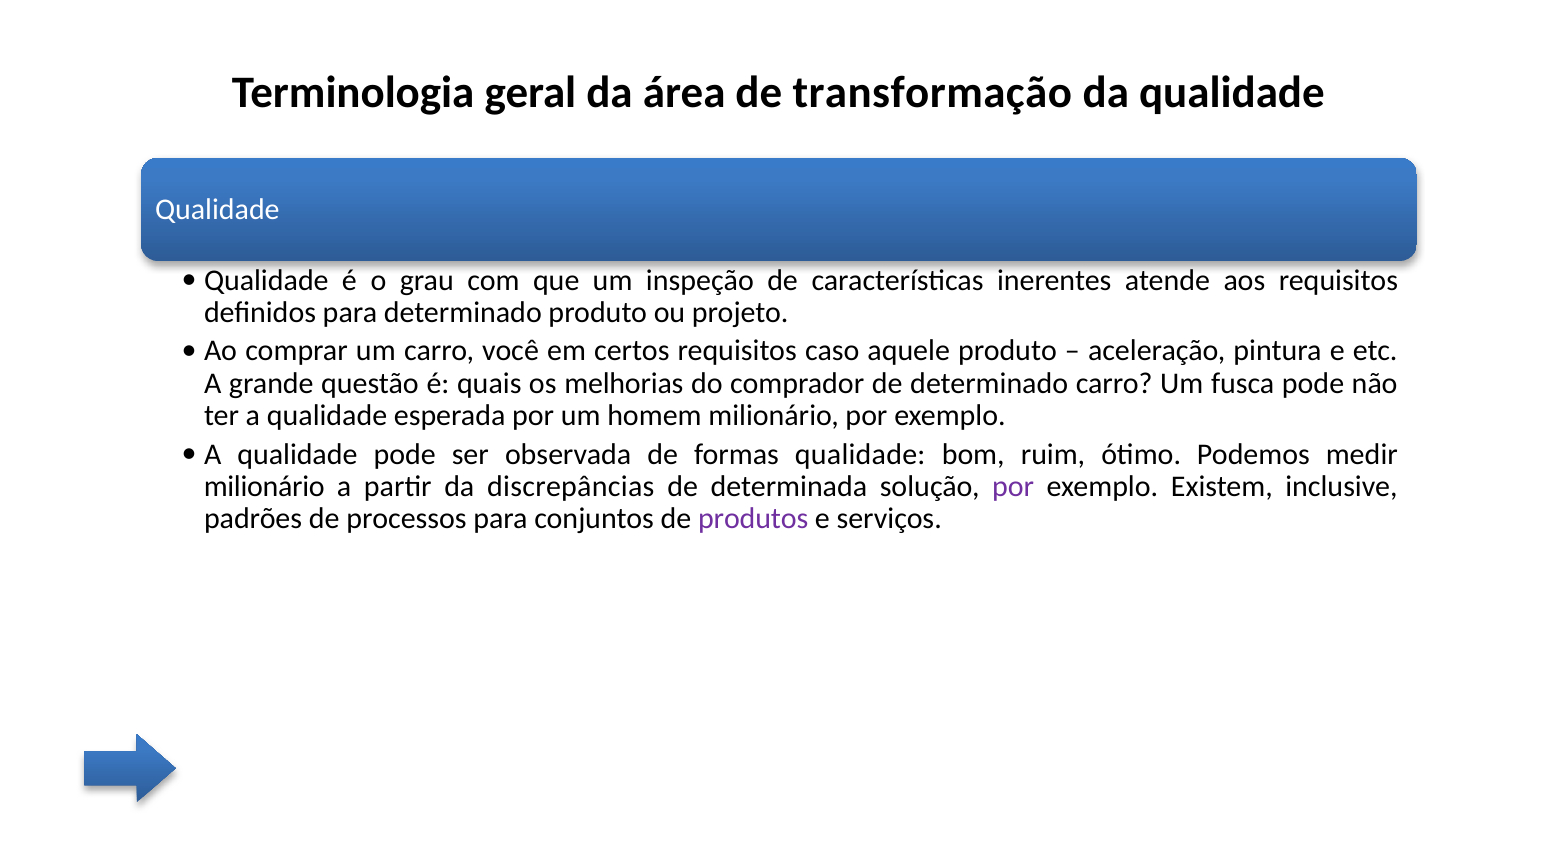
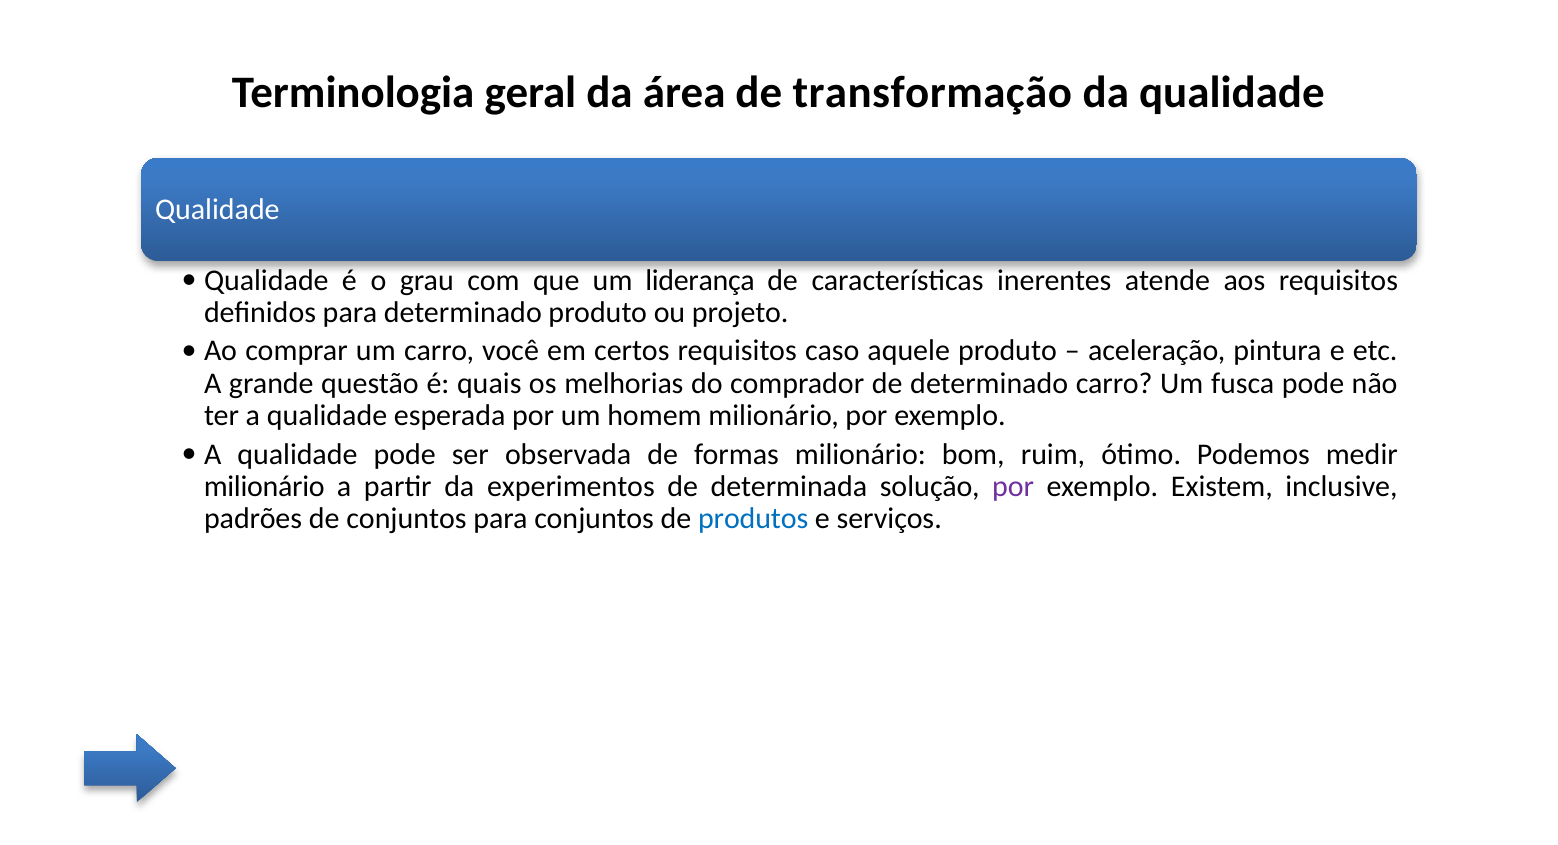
inspeção: inspeção -> liderança (700, 280)
formas qualidade: qualidade -> milionário (860, 454)
discrepâncias: discrepâncias -> experimentos (571, 487)
de processos: processos -> conjuntos (406, 519)
produtos colour: purple -> blue (753, 519)
